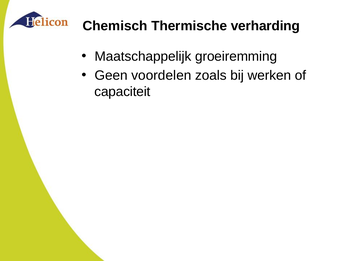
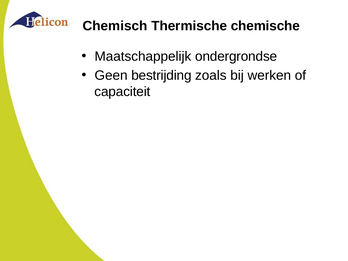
verharding: verharding -> chemische (265, 26)
groeiremming: groeiremming -> ondergrondse (236, 56)
voordelen: voordelen -> bestrijding (161, 75)
